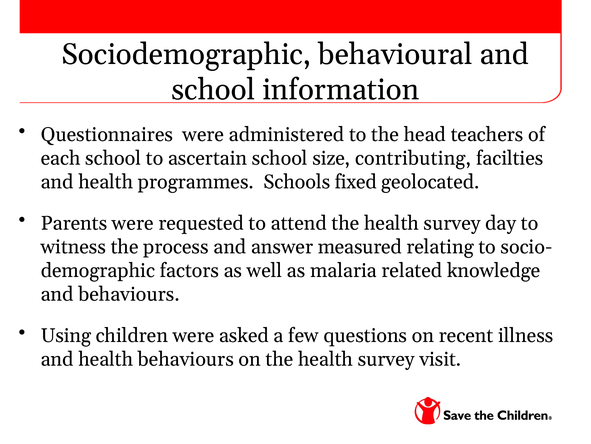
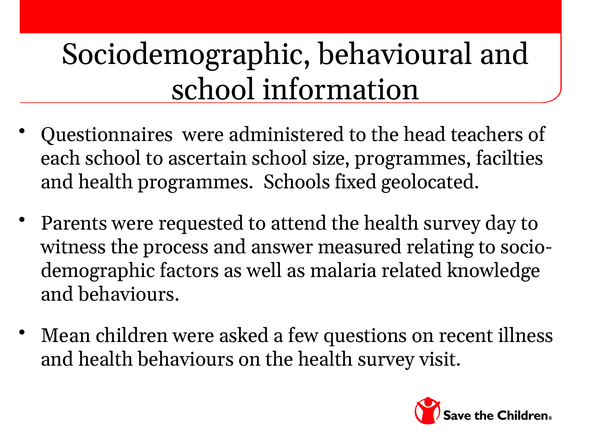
size contributing: contributing -> programmes (413, 158)
Using: Using -> Mean (66, 335)
